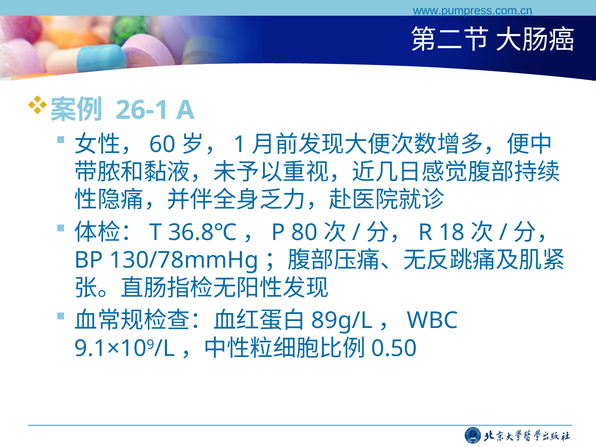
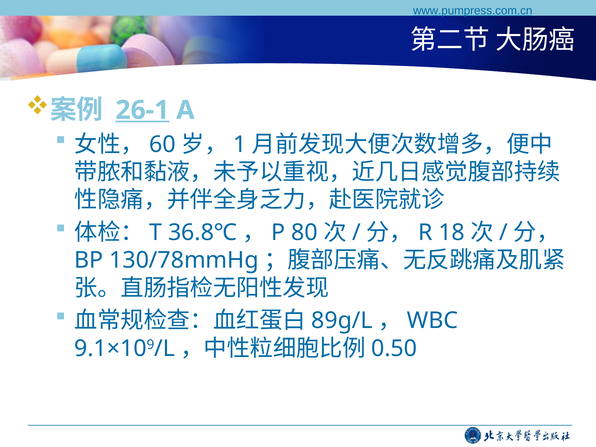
26-1 underline: none -> present (142, 110)
